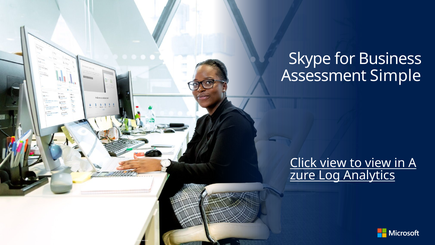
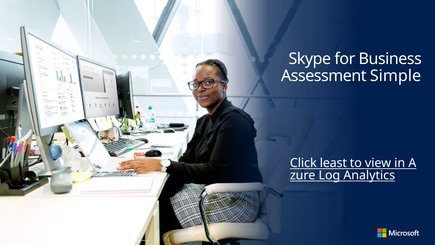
Click view: view -> least (333, 163)
